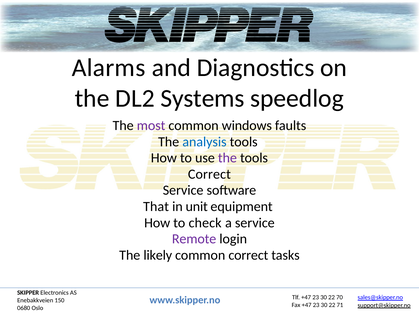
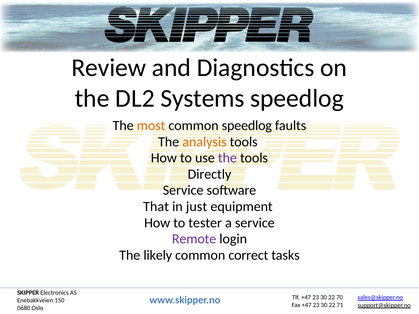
Alarms: Alarms -> Review (109, 68)
most colour: purple -> orange (151, 126)
common windows: windows -> speedlog (247, 126)
analysis colour: blue -> orange (204, 142)
Correct: Correct -> Directly (209, 174)
unit: unit -> just (197, 207)
check: check -> tester (205, 223)
